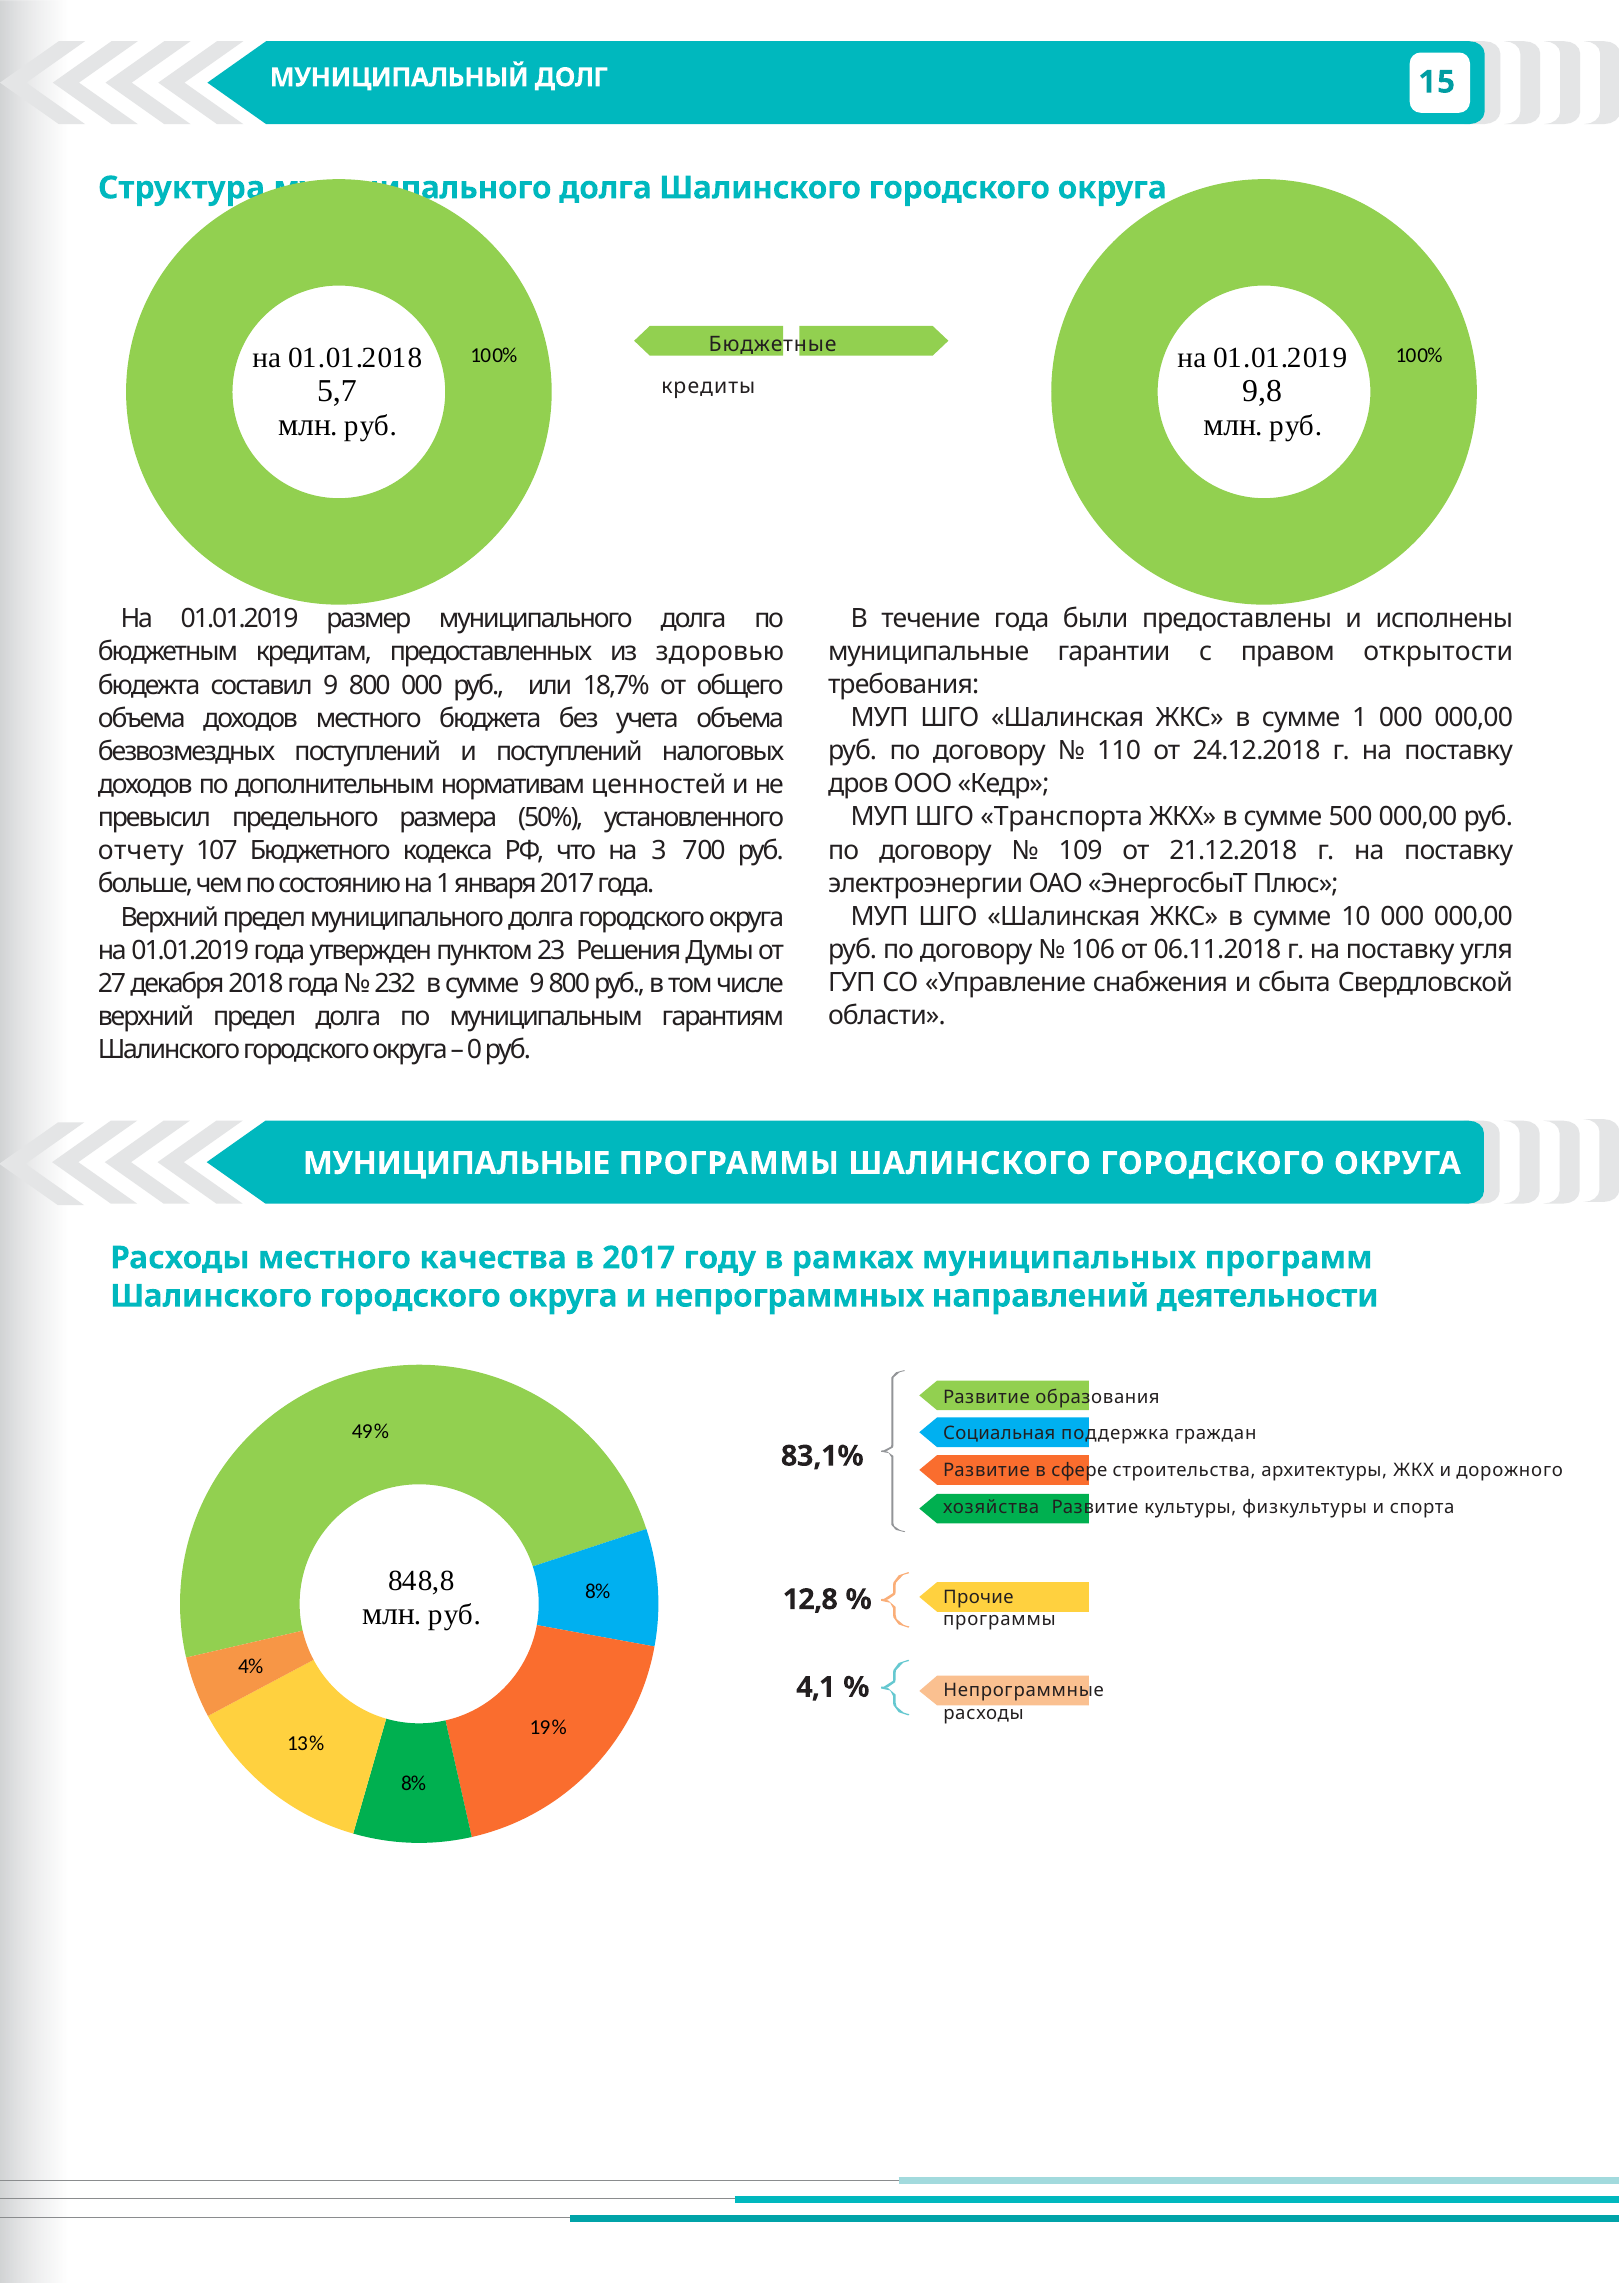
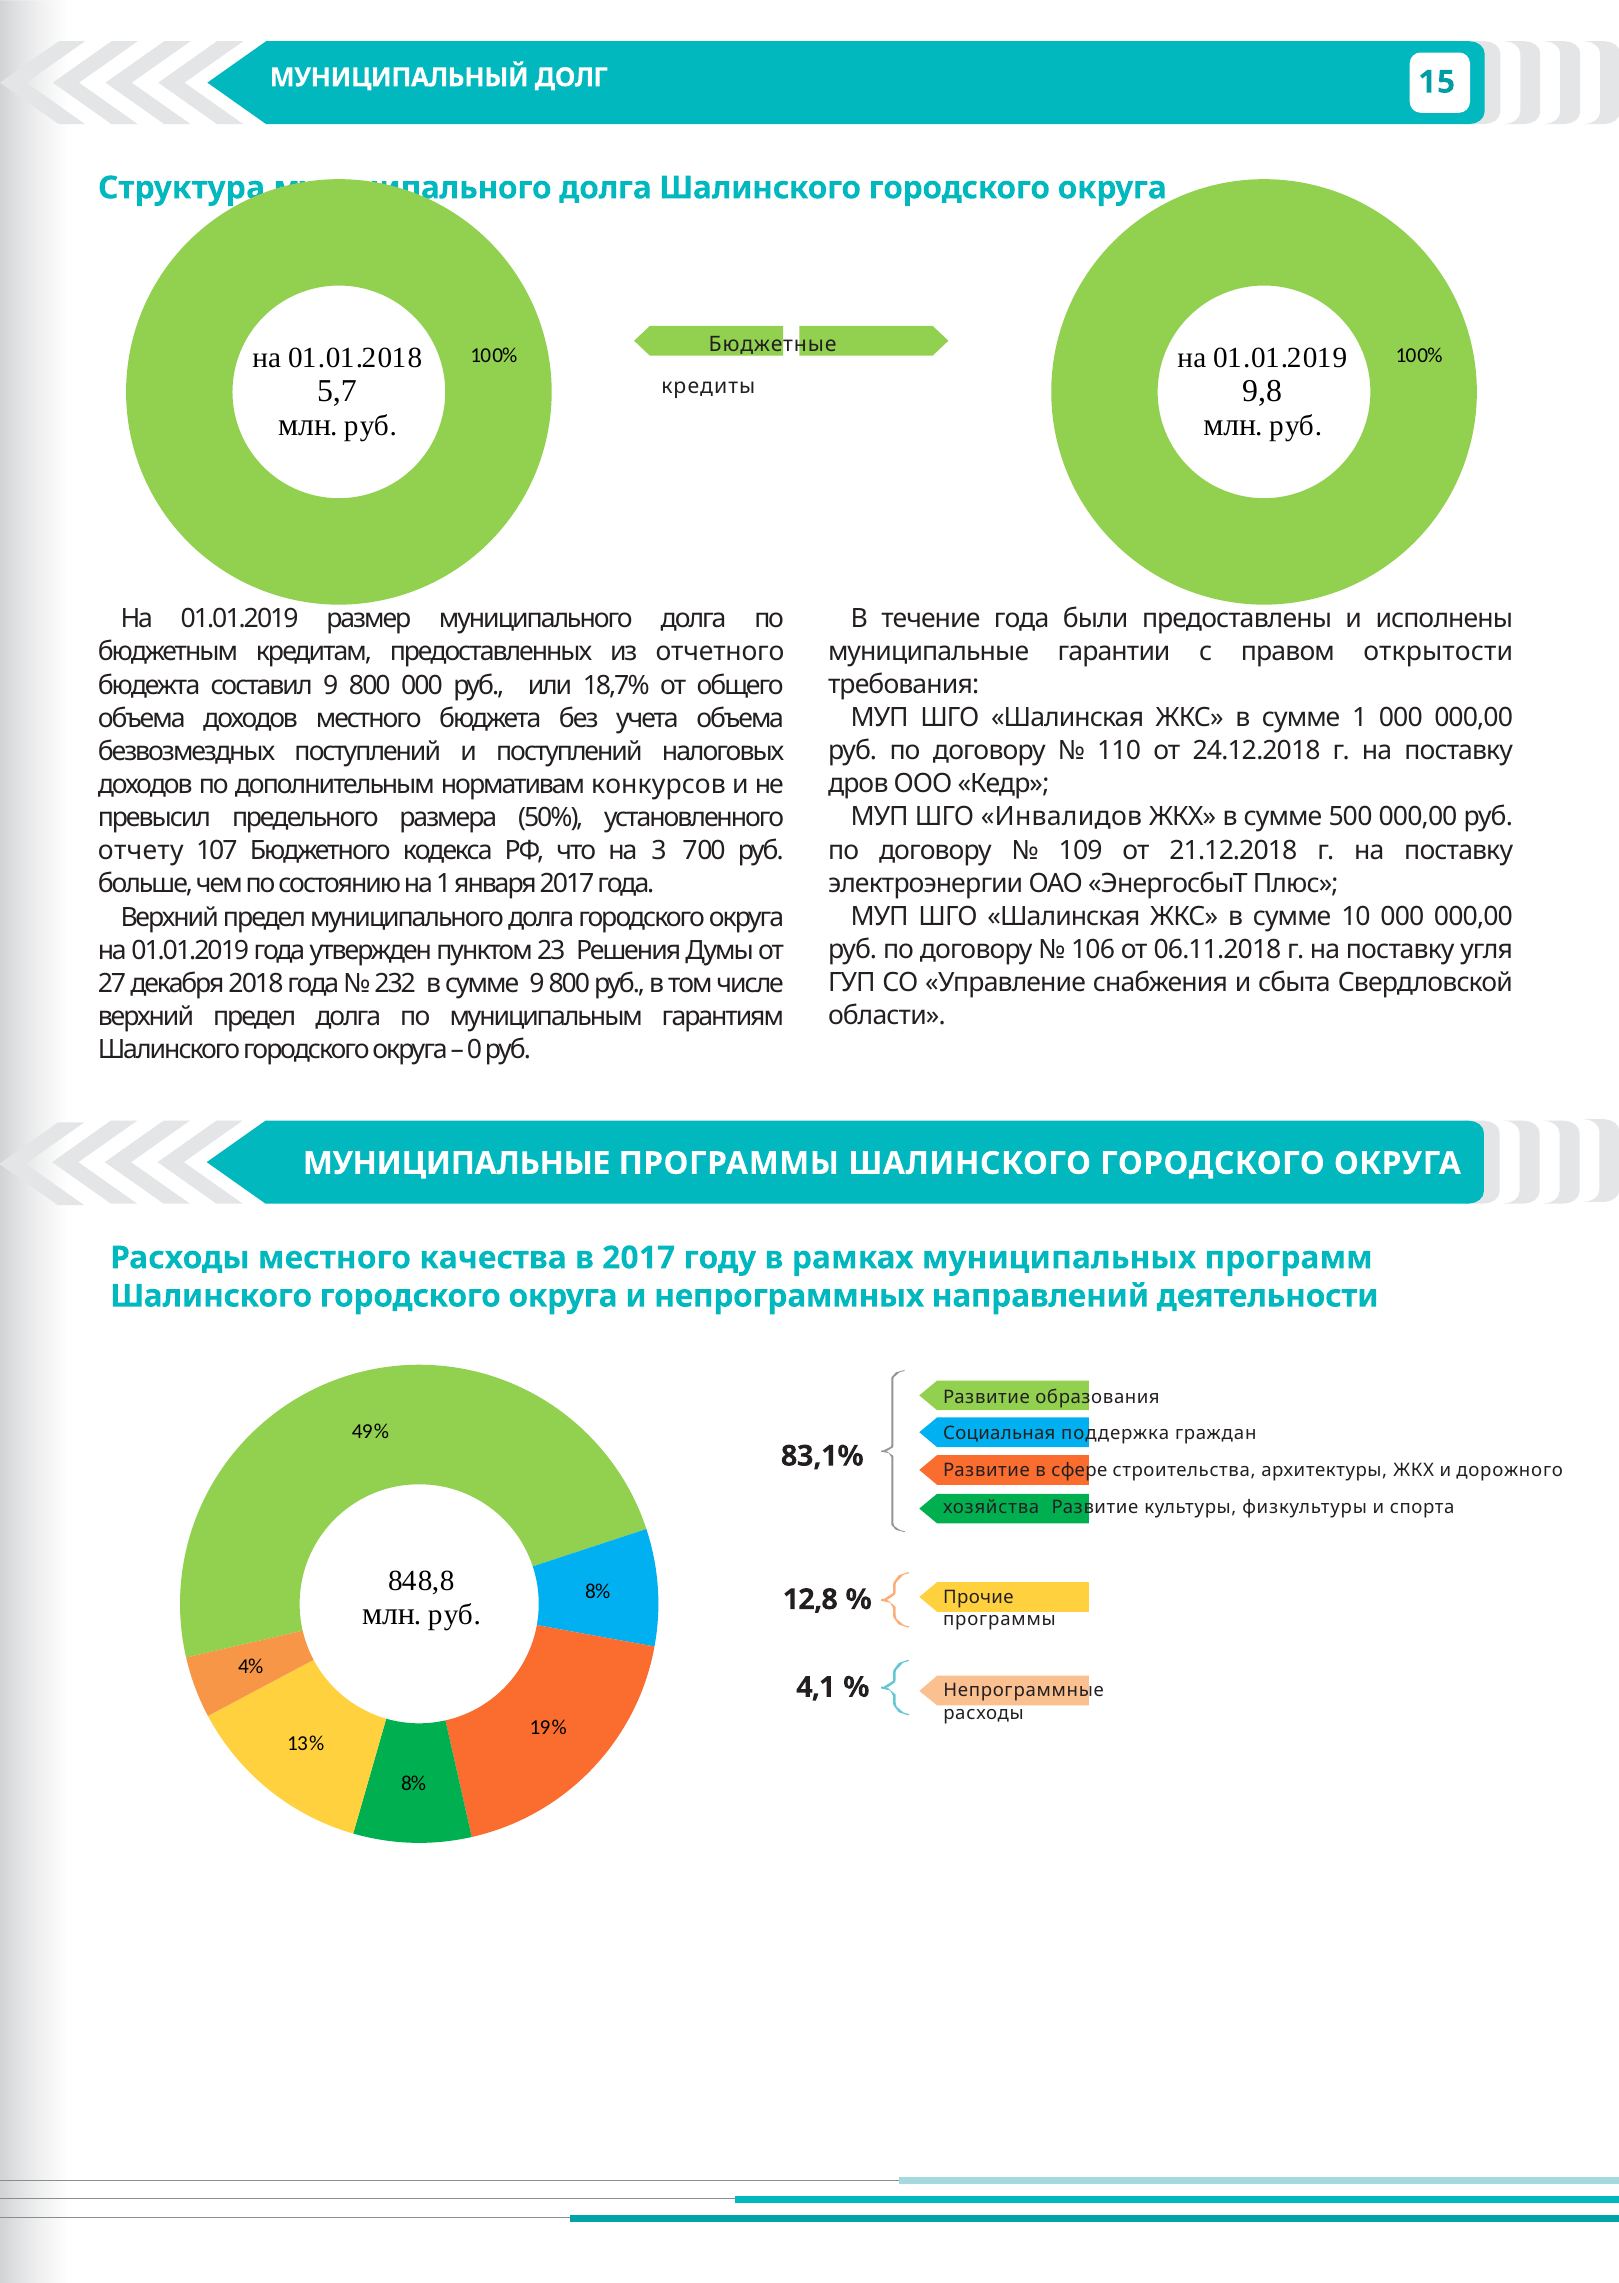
здоровью: здоровью -> отчетного (720, 652)
ценностей: ценностей -> конкурсов (659, 785)
Транспорта: Транспорта -> Инвалидов (1061, 817)
